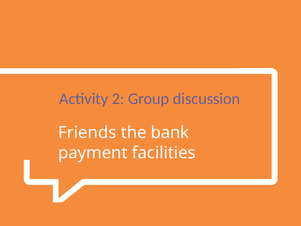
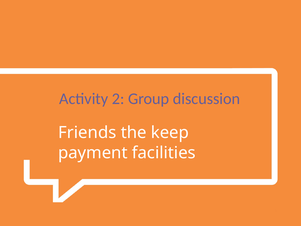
bank: bank -> keep (170, 133)
